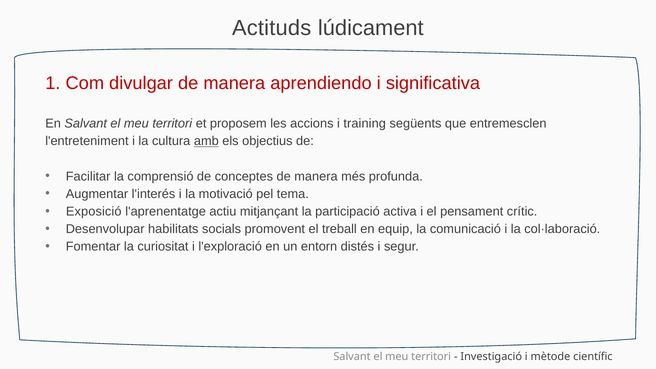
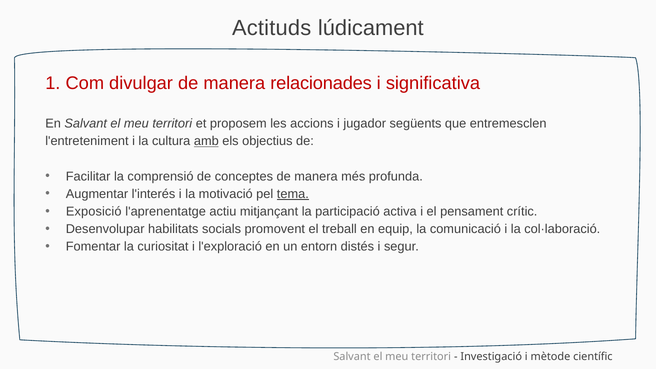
aprendiendo: aprendiendo -> relacionades (321, 83)
training: training -> jugador (365, 124)
tema underline: none -> present (293, 194)
